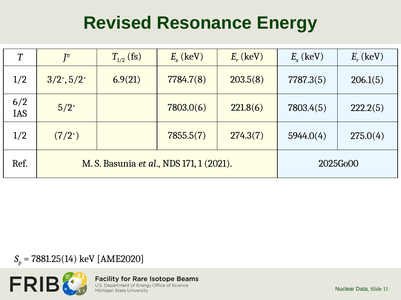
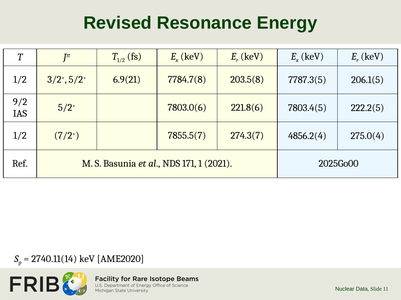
6/2: 6/2 -> 9/2 (20, 102)
5944.0(4: 5944.0(4 -> 4856.2(4 (307, 136)
7881.25(14: 7881.25(14 -> 2740.11(14 (54, 259)
